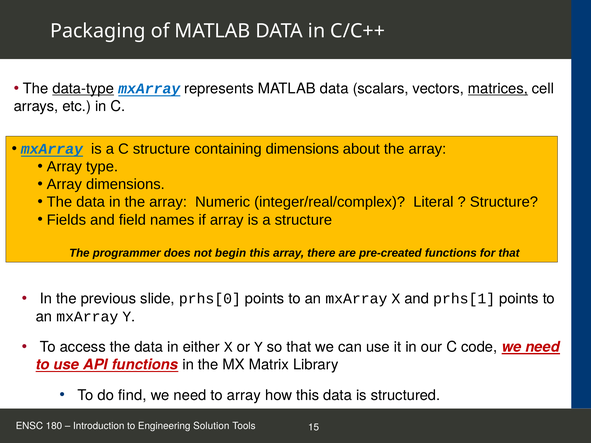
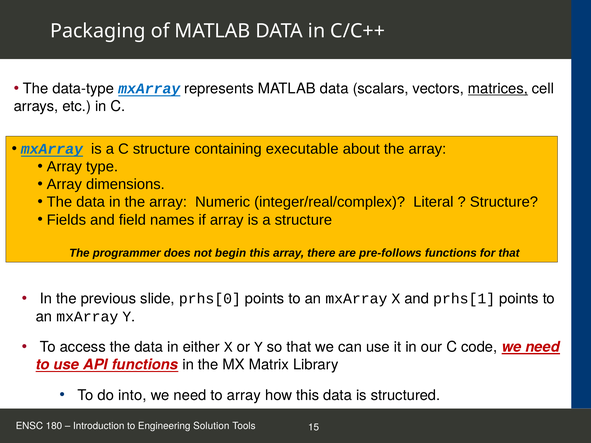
data-type underline: present -> none (83, 89)
containing dimensions: dimensions -> executable (302, 149)
pre-created: pre-created -> pre-follows (390, 253)
find: find -> into (132, 395)
